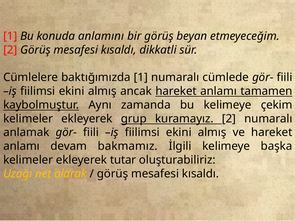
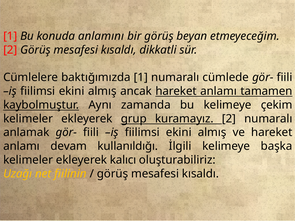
bakmamız: bakmamız -> kullanıldığı (128, 146)
tutar: tutar -> kalıcı (123, 160)
alarak: alarak -> fiilinin (70, 174)
